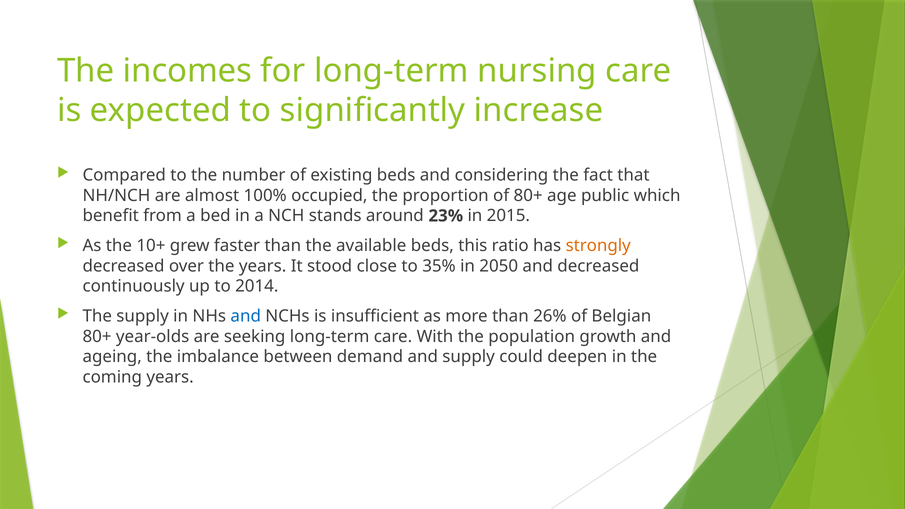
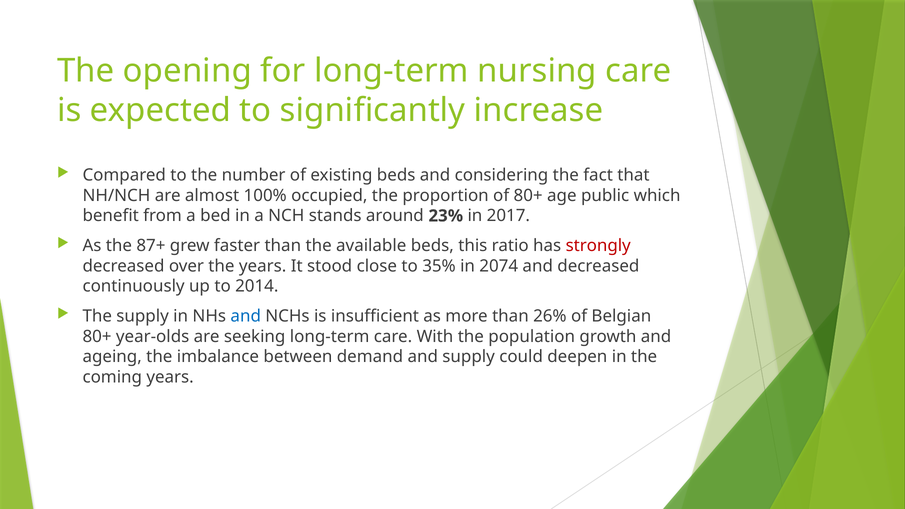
incomes: incomes -> opening (187, 71)
2015: 2015 -> 2017 (508, 216)
10+: 10+ -> 87+ (151, 246)
strongly colour: orange -> red (598, 246)
2050: 2050 -> 2074 (499, 266)
